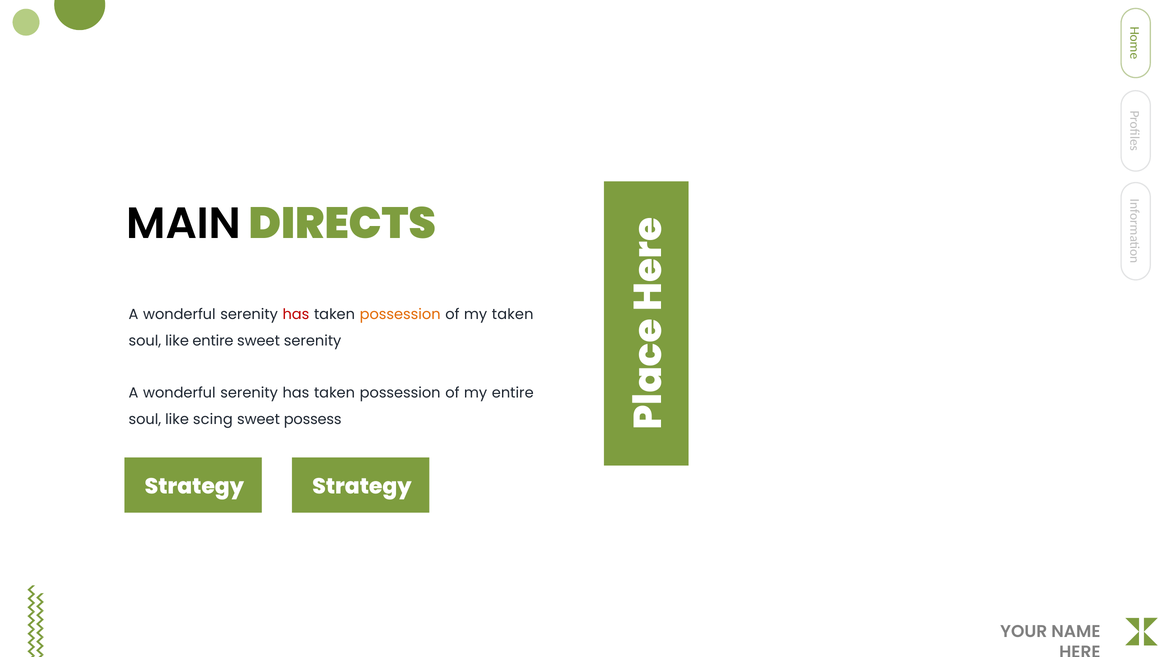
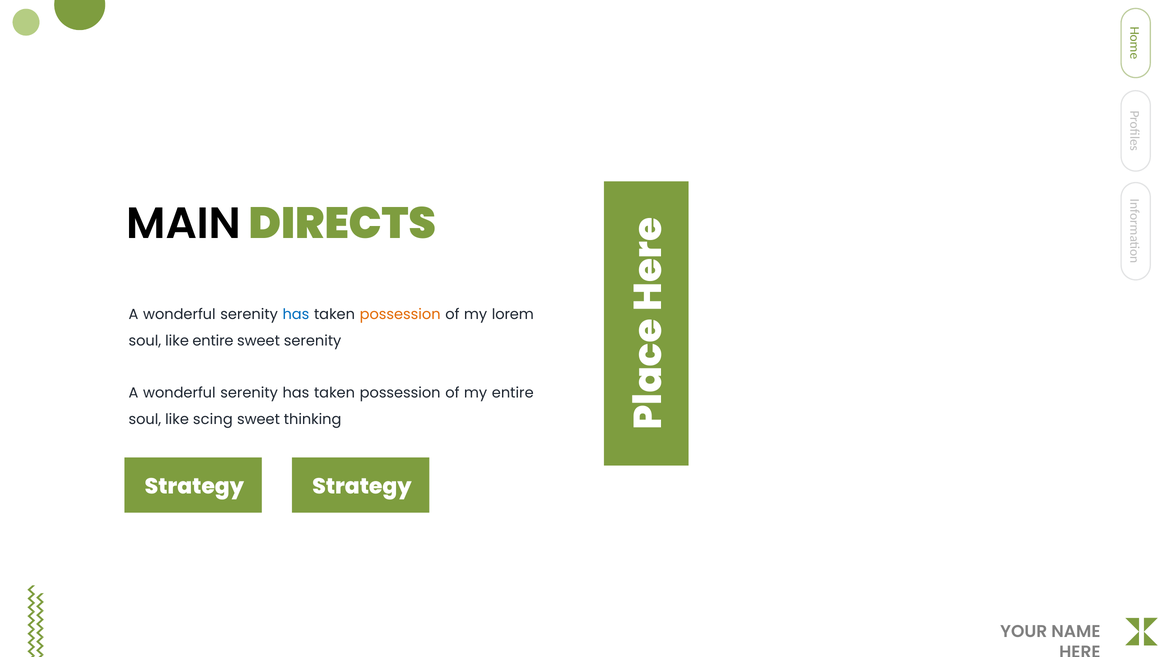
has colour: red -> blue (296, 314)
my taken: taken -> lorem (513, 314)
possess: possess -> thinking (313, 419)
